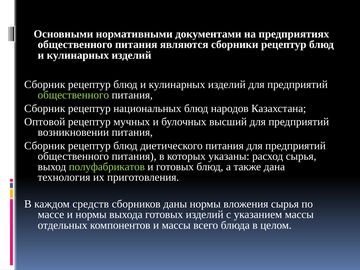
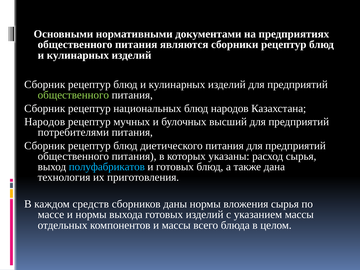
Оптовой: Оптовой -> Народов (45, 122)
возникновении: возникновении -> потребителями (73, 132)
полуфабрикатов colour: light green -> light blue (107, 167)
